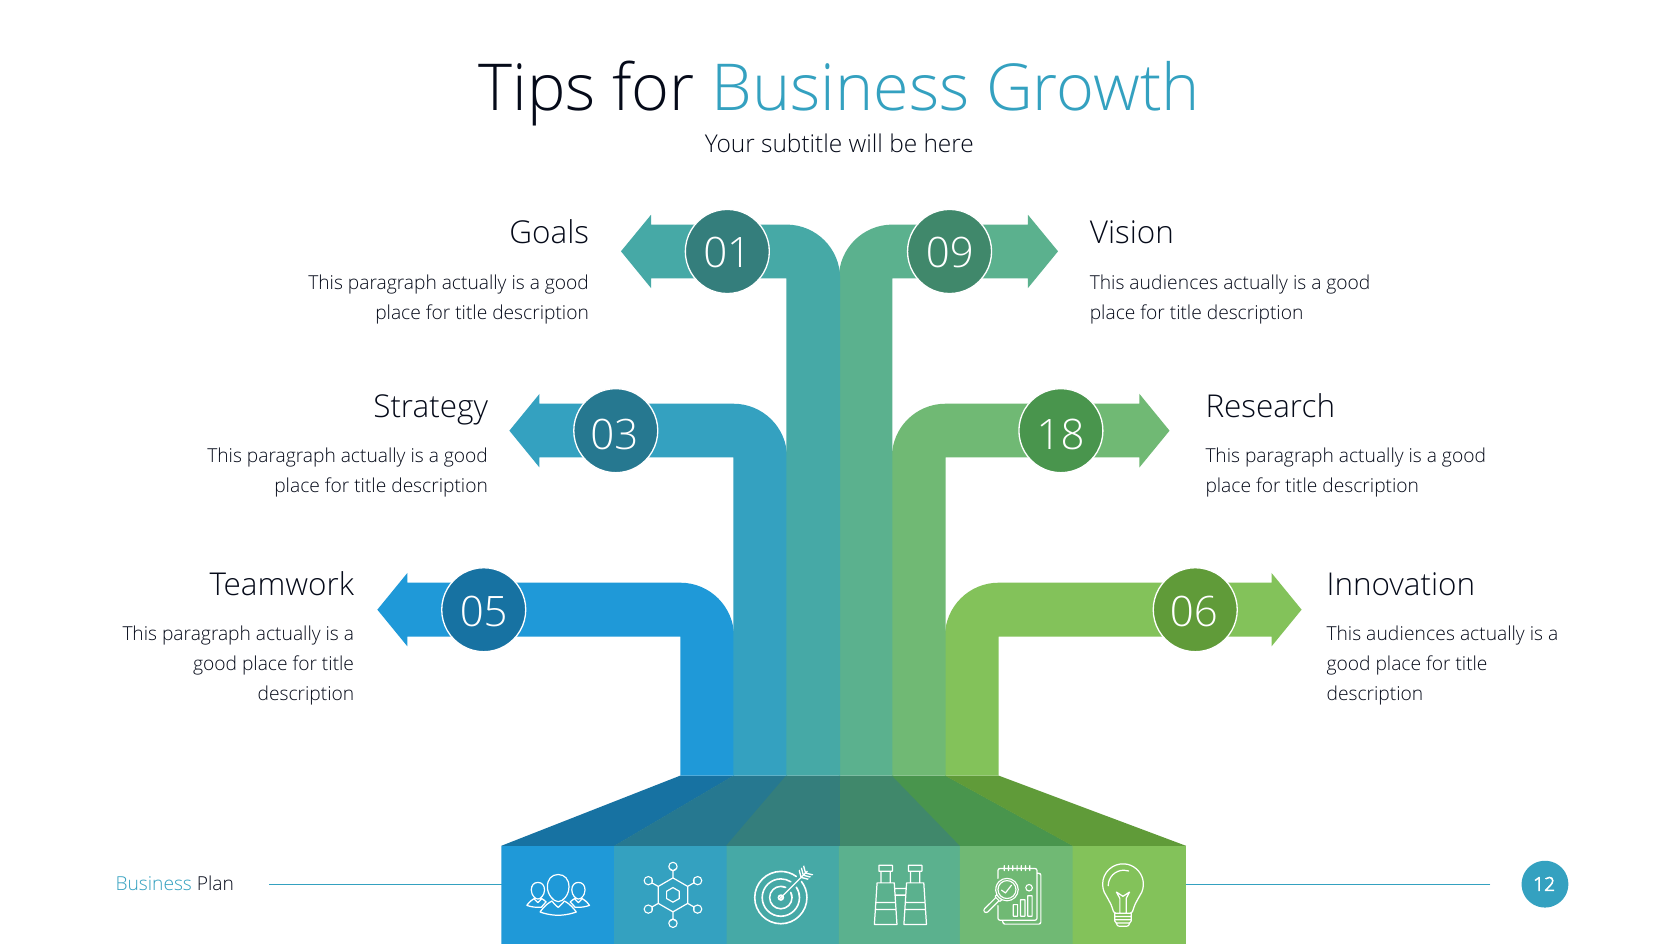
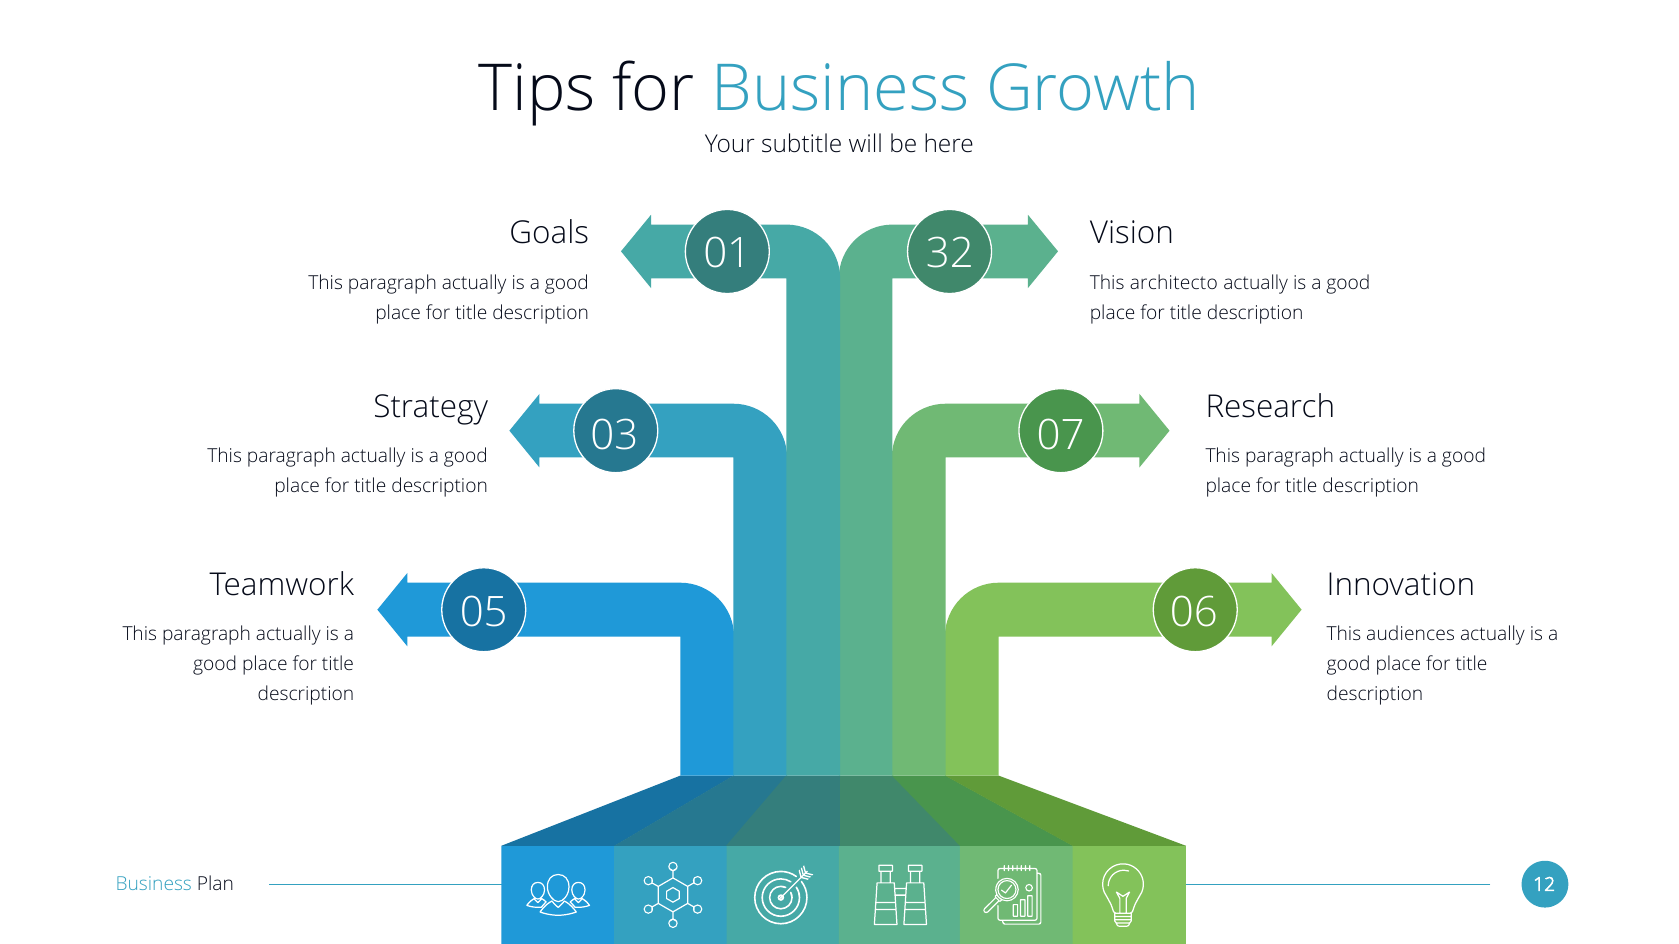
09: 09 -> 32 (950, 254)
audiences: audiences -> architecto (1174, 283)
18: 18 -> 07 (1061, 435)
